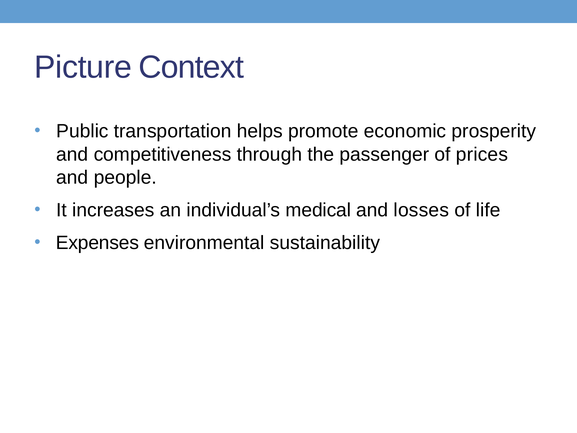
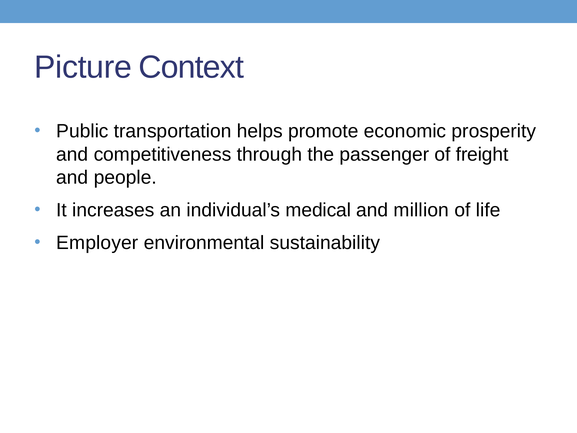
prices: prices -> freight (482, 154)
losses: losses -> million (421, 210)
Expenses: Expenses -> Employer (97, 243)
